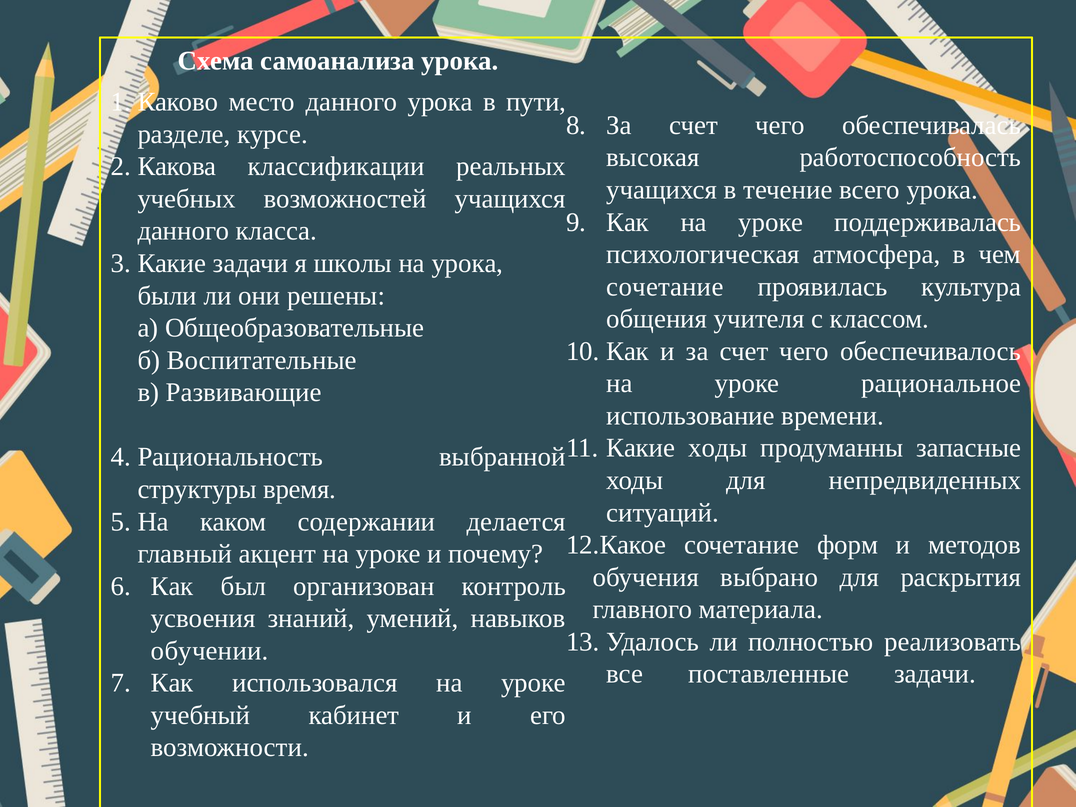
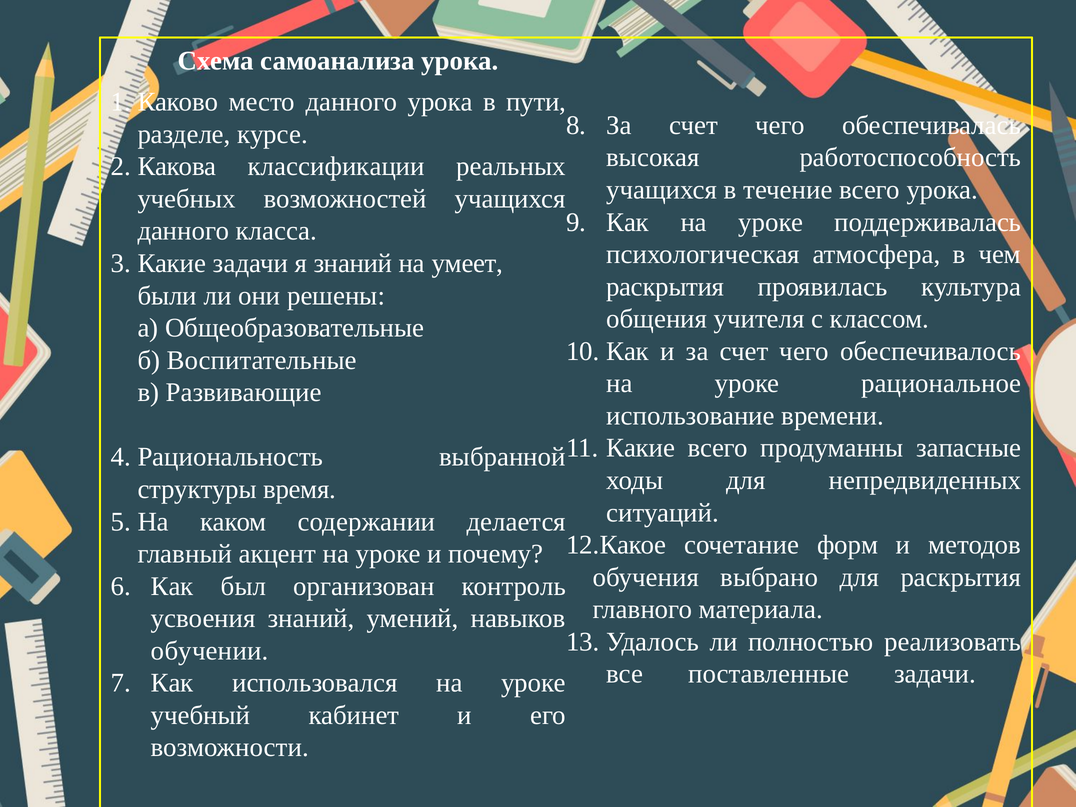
я школы: школы -> знаний (353, 263)
на урока: урока -> умеет (467, 263)
сочетание: сочетание -> раскрытия (665, 287)
Какие ходы: ходы -> всего (718, 448)
